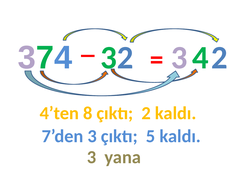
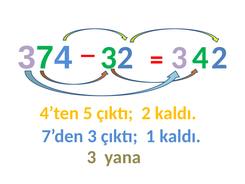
8: 8 -> 5 (88, 113)
5: 5 -> 1 (151, 136)
